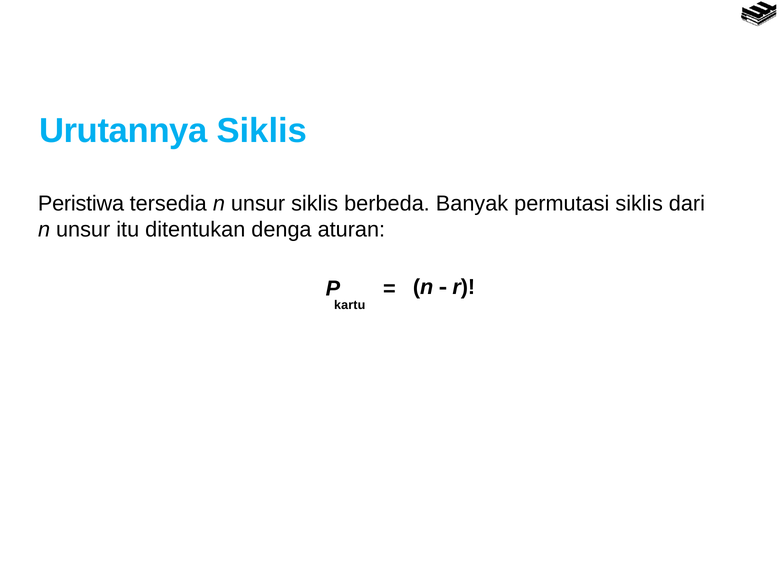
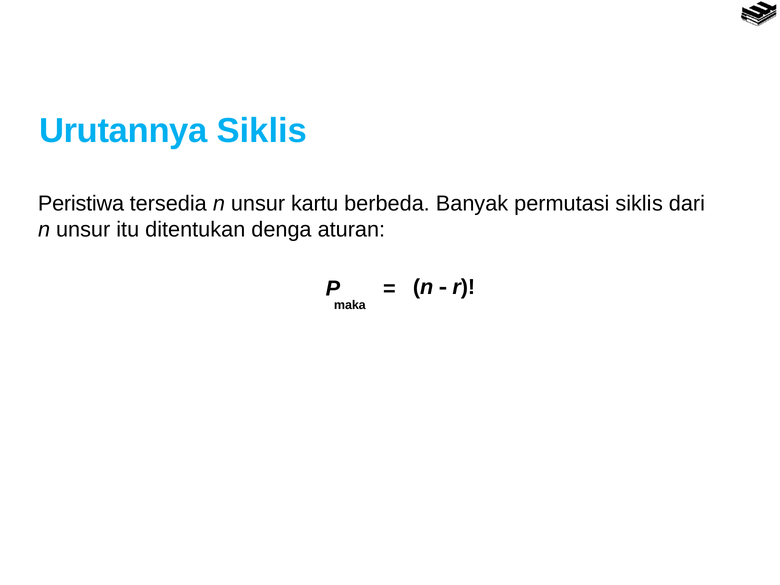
unsur siklis: siklis -> kartu (315, 204)
kartu: kartu -> maka (350, 305)
